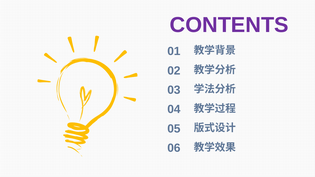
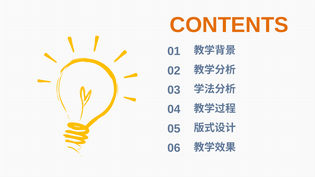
CONTENTS colour: purple -> orange (229, 25)
